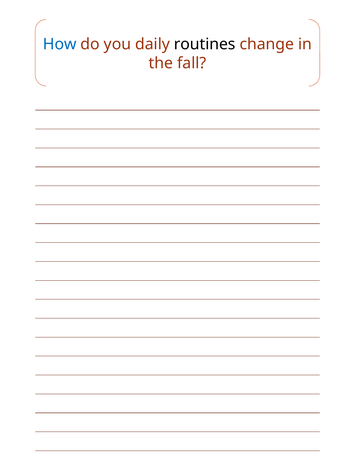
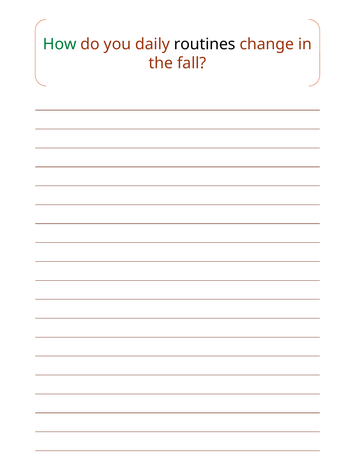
How colour: blue -> green (60, 44)
